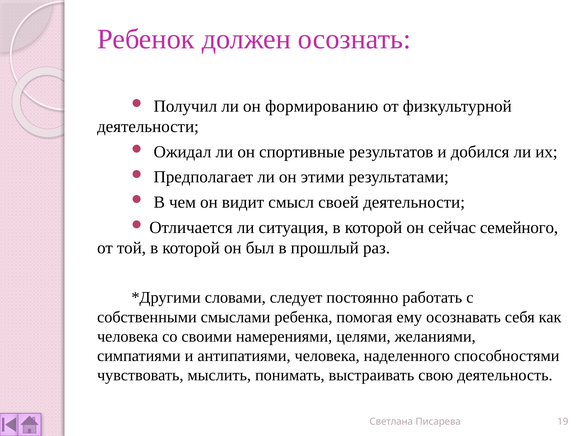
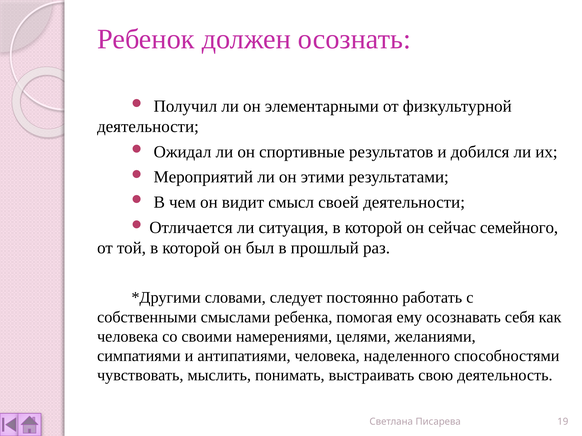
формированию: формированию -> элементарными (322, 106)
Предполагает: Предполагает -> Мероприятий (203, 177)
